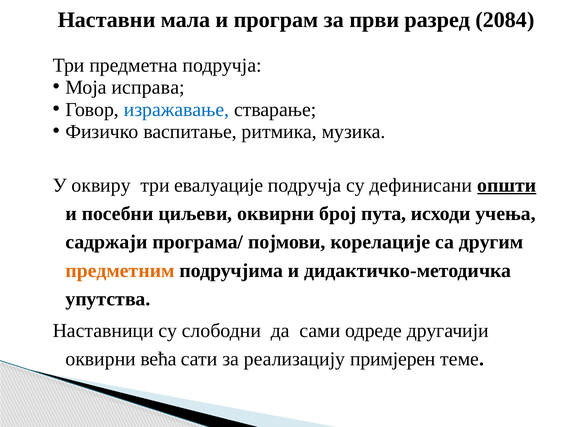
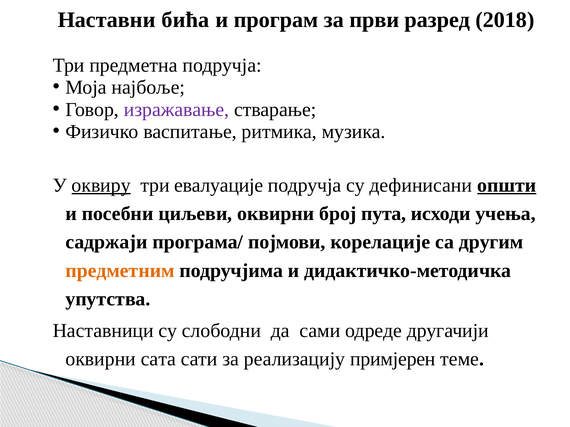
мала: мала -> бића (185, 20)
2084: 2084 -> 2018 (505, 20)
исправа: исправа -> најбоље (148, 87)
изражавање colour: blue -> purple (176, 110)
оквиру underline: none -> present (101, 185)
већа: већа -> сата (158, 359)
